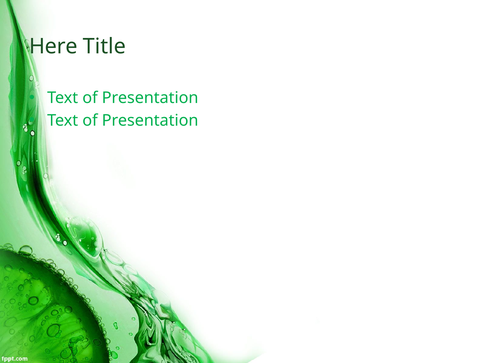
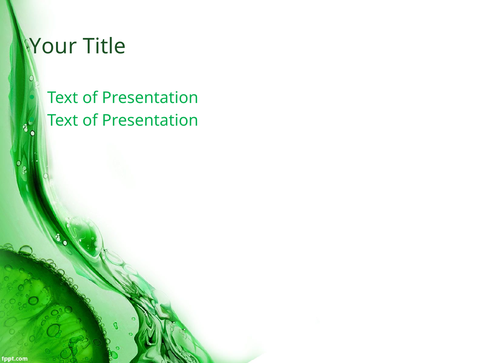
Here: Here -> Your (53, 46)
